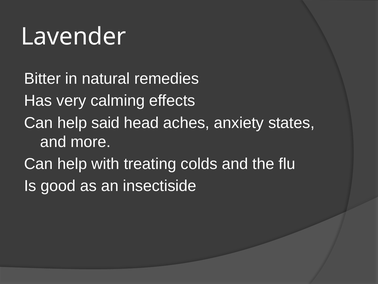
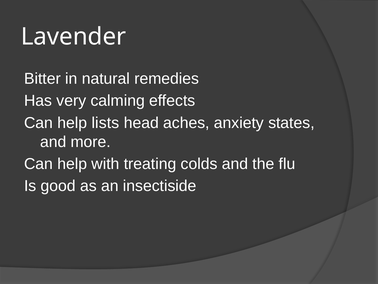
said: said -> lists (105, 123)
